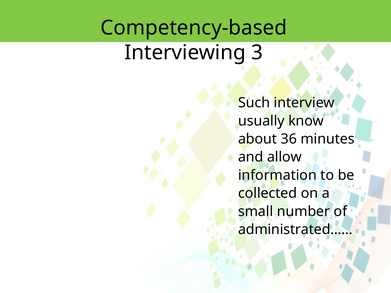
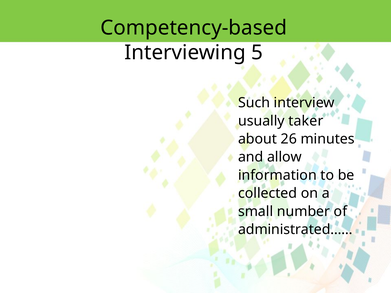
3: 3 -> 5 (257, 53)
know: know -> taker (306, 121)
36: 36 -> 26 (289, 139)
